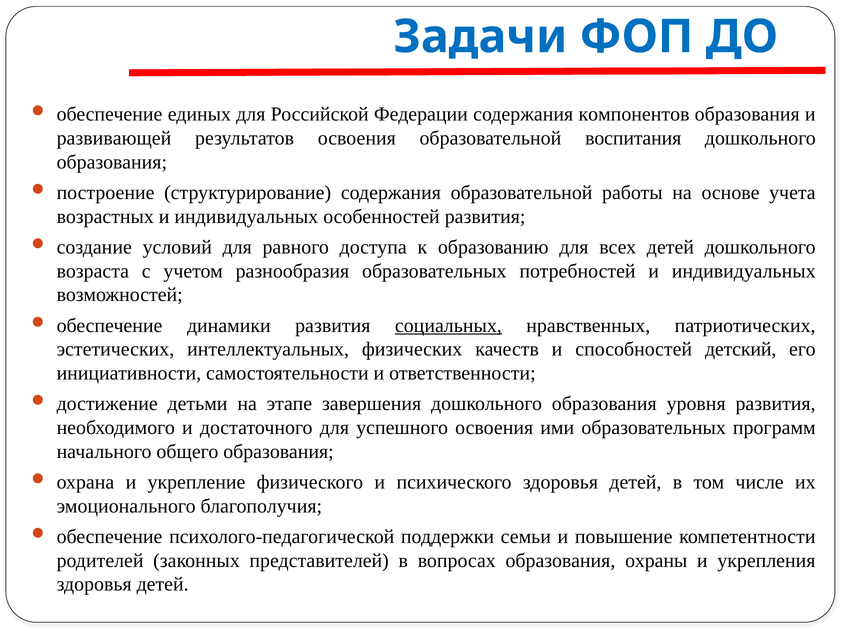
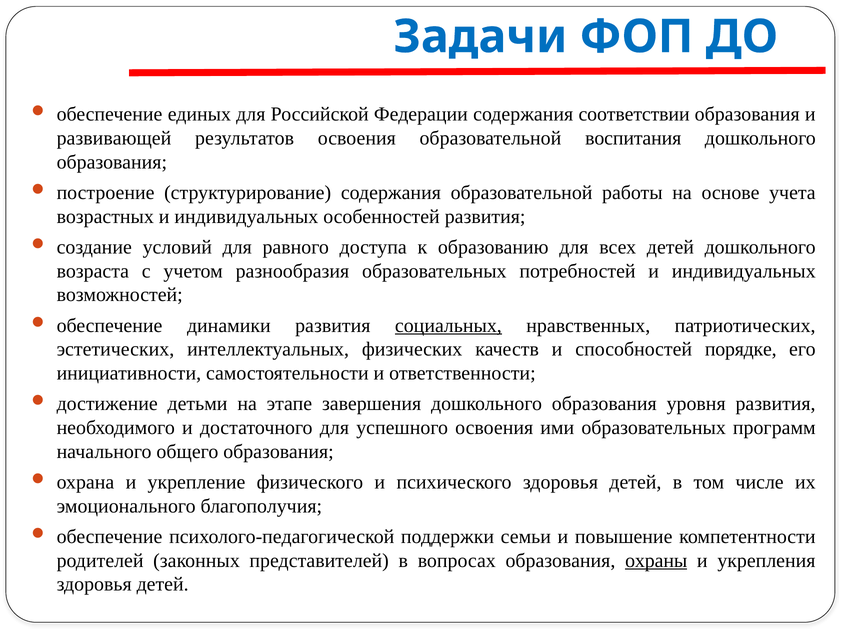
компонентов: компонентов -> соответствии (634, 114)
детский: детский -> порядке (741, 349)
охраны underline: none -> present (656, 560)
